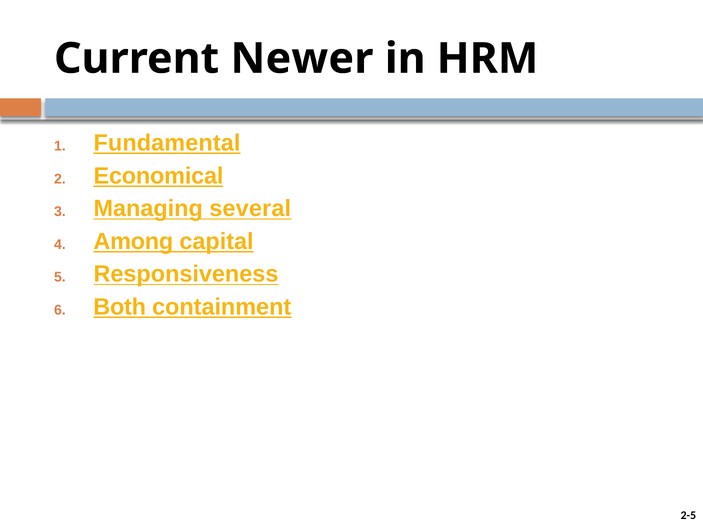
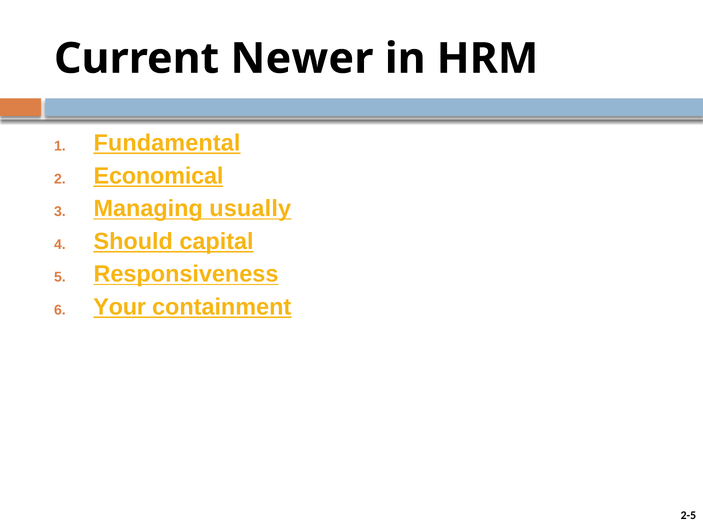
several: several -> usually (250, 209)
Among: Among -> Should (133, 242)
Both: Both -> Your (120, 307)
